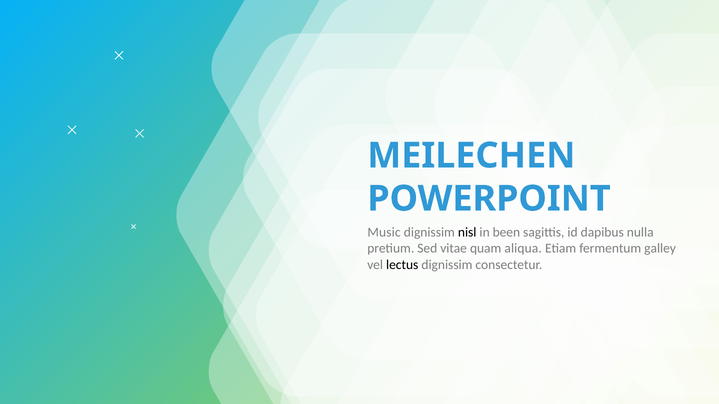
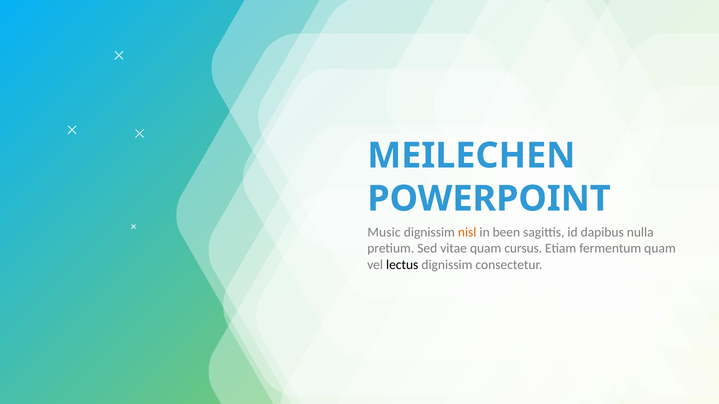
nisl colour: black -> orange (467, 233)
aliqua: aliqua -> cursus (523, 249)
fermentum galley: galley -> quam (660, 249)
